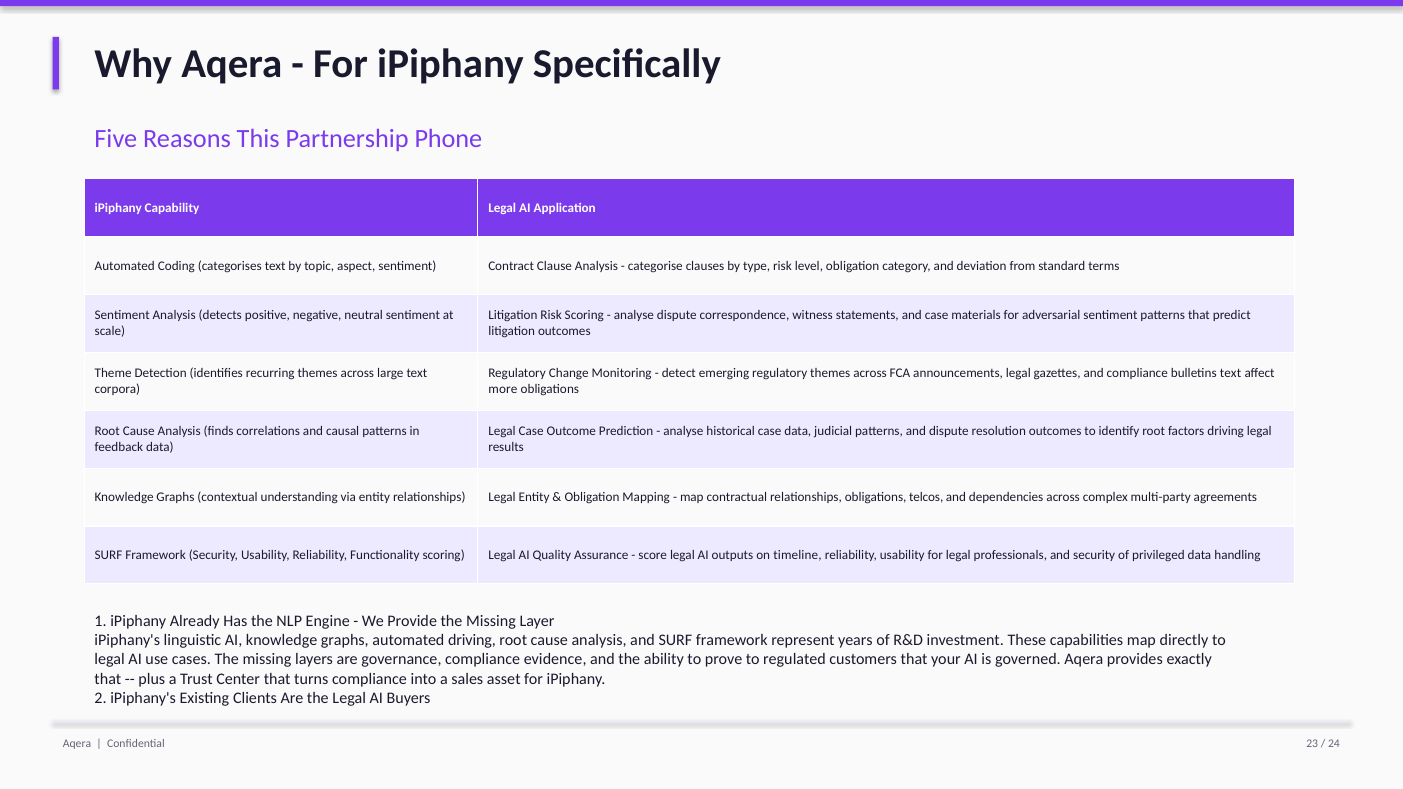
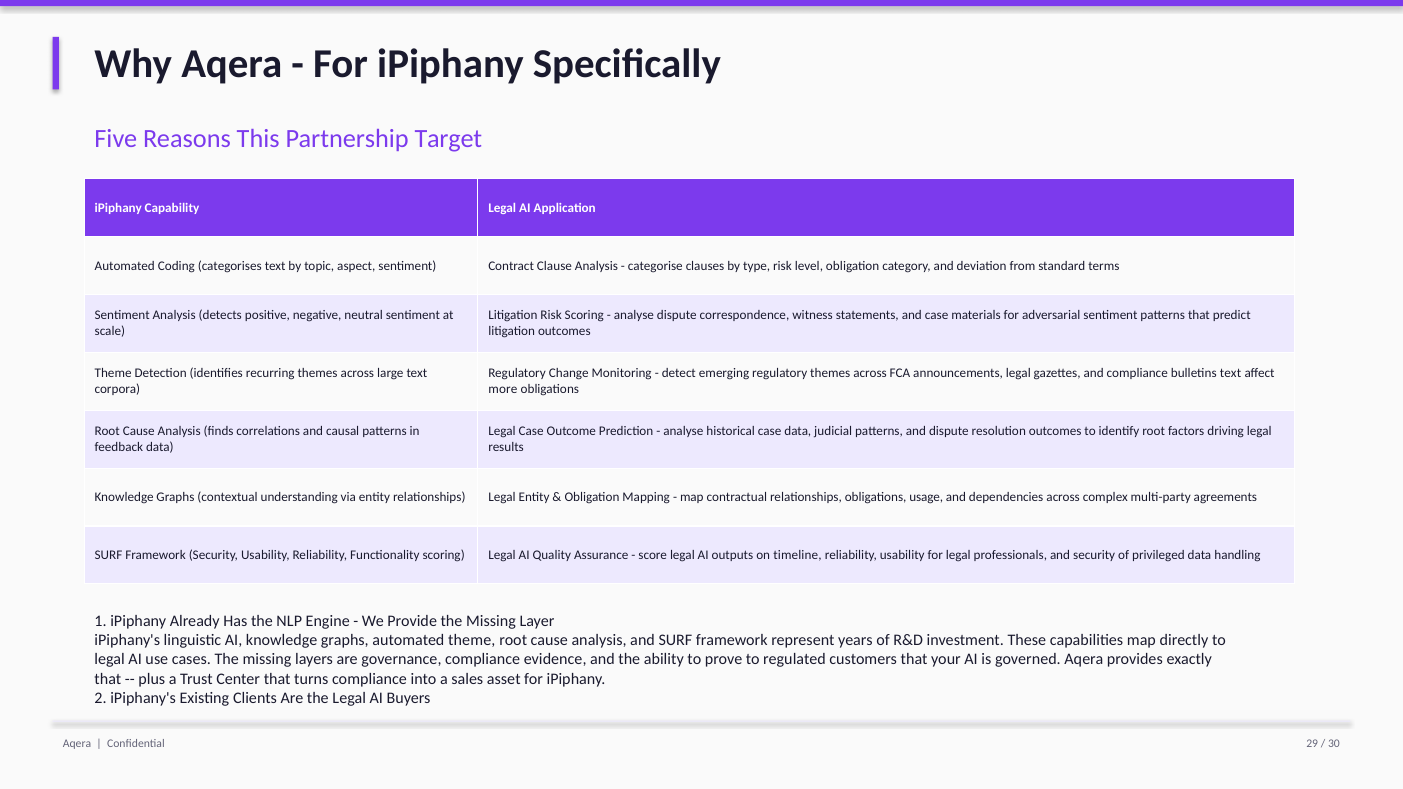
Phone: Phone -> Target (448, 139)
telcos: telcos -> usage (926, 497)
automated driving: driving -> theme (472, 640)
23: 23 -> 29 (1312, 744)
24: 24 -> 30 (1334, 744)
